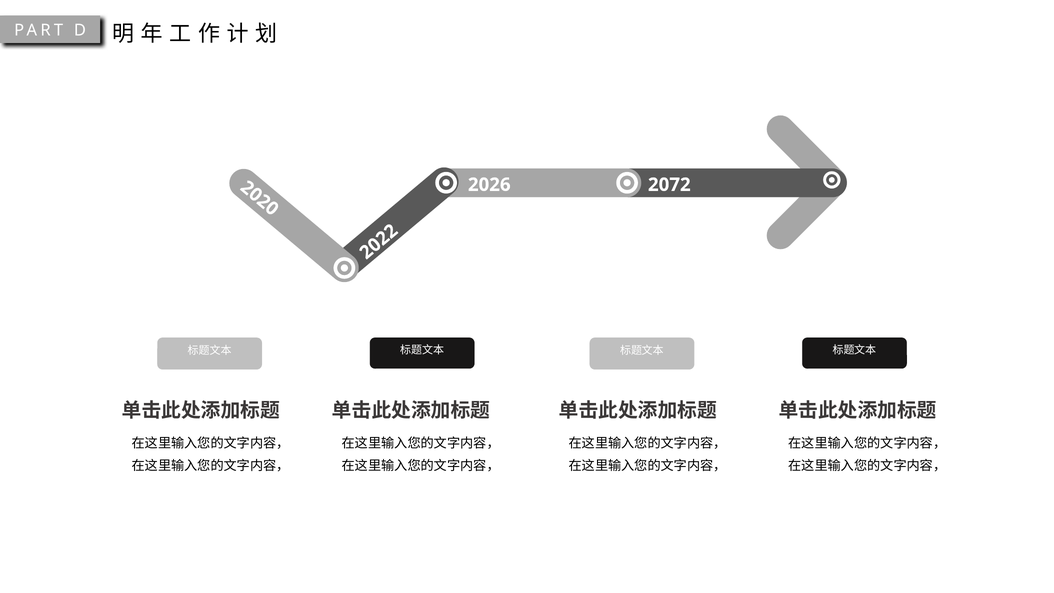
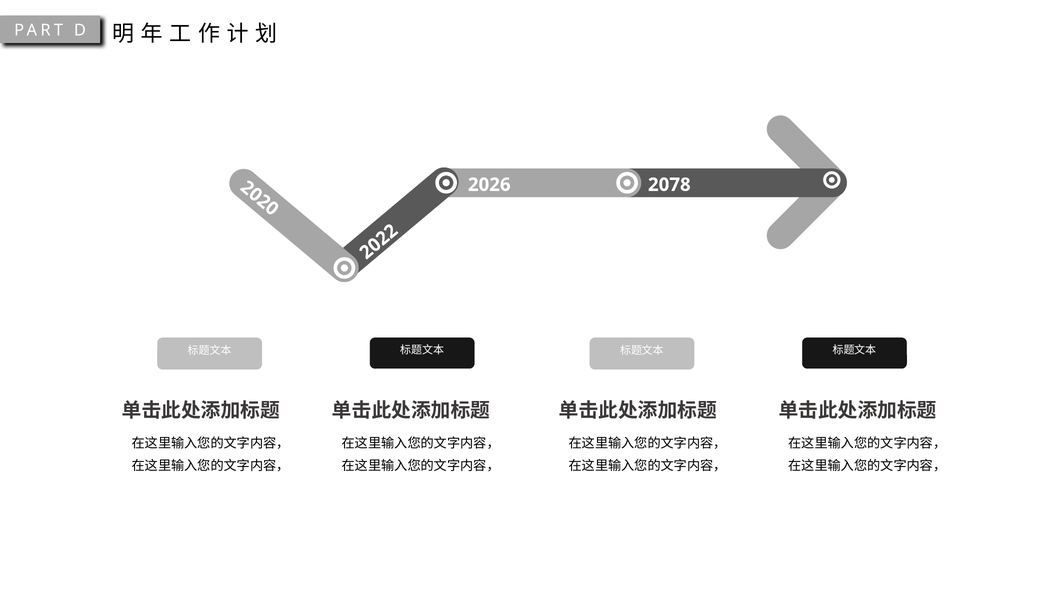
2072: 2072 -> 2078 (669, 185)
